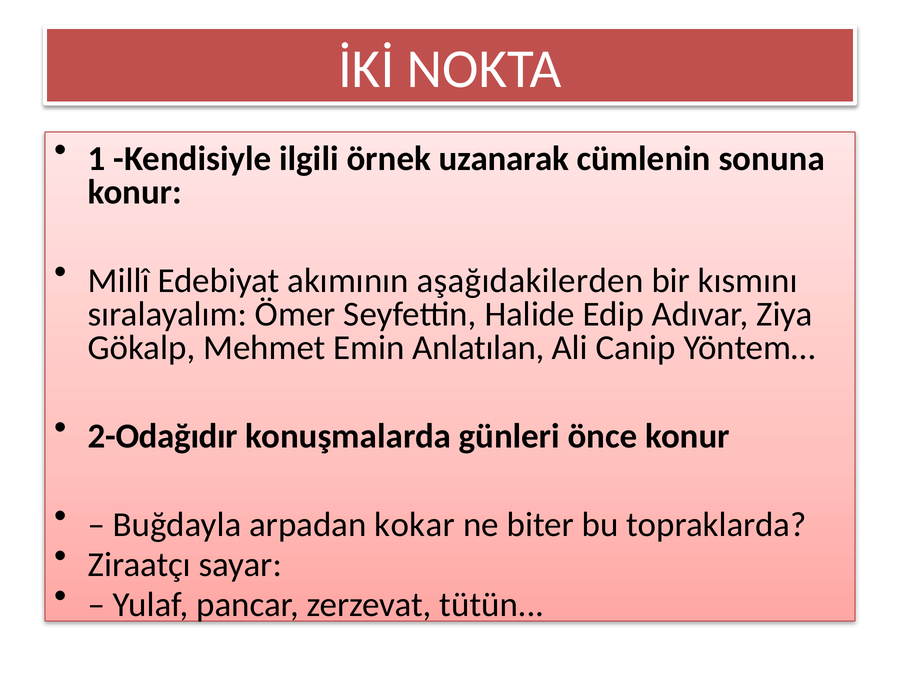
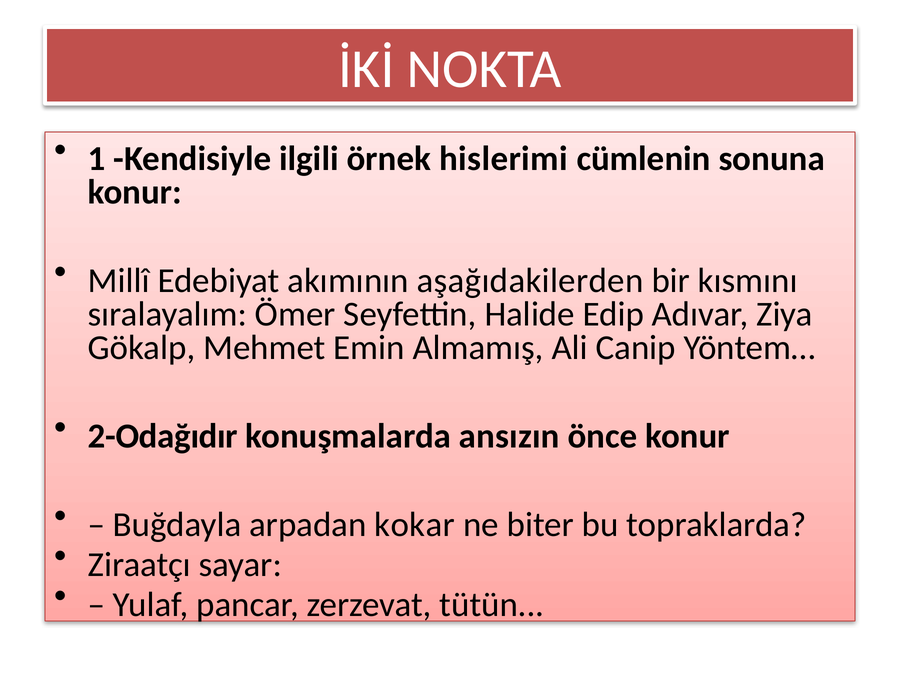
uzanarak: uzanarak -> hislerimi (504, 159)
Anlatılan: Anlatılan -> Almamış (478, 348)
günleri: günleri -> ansızın (509, 436)
